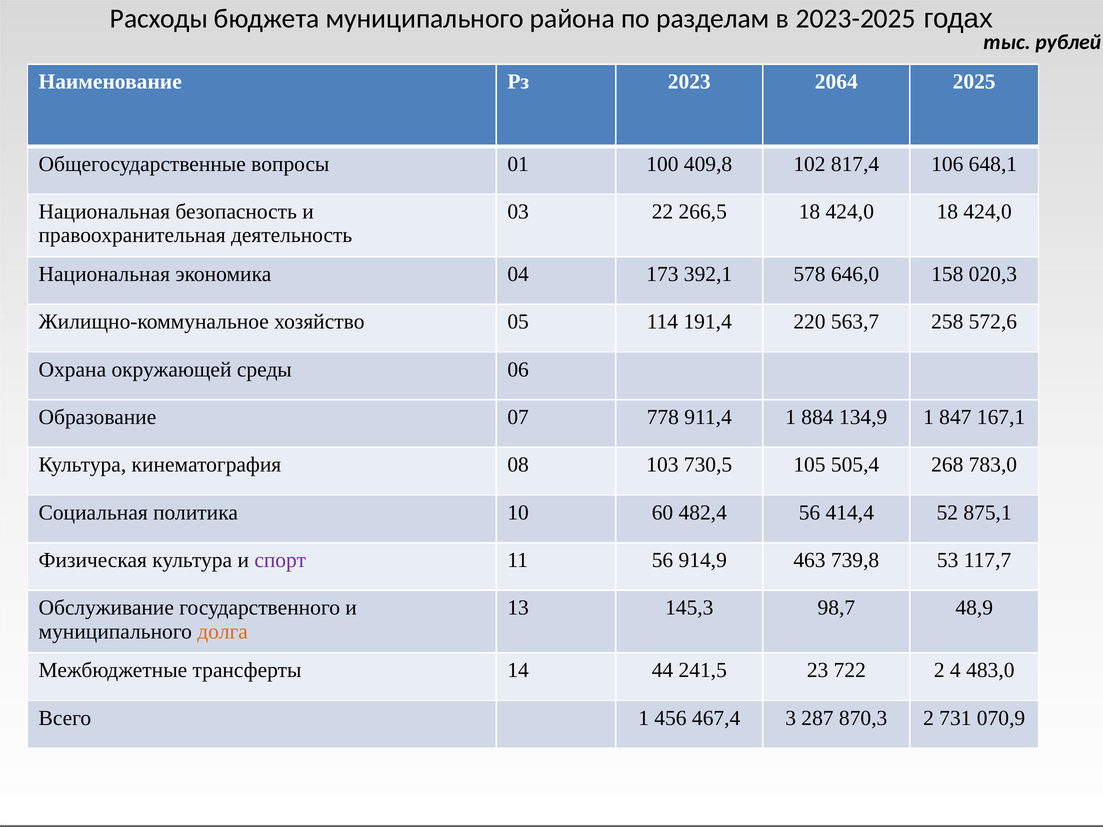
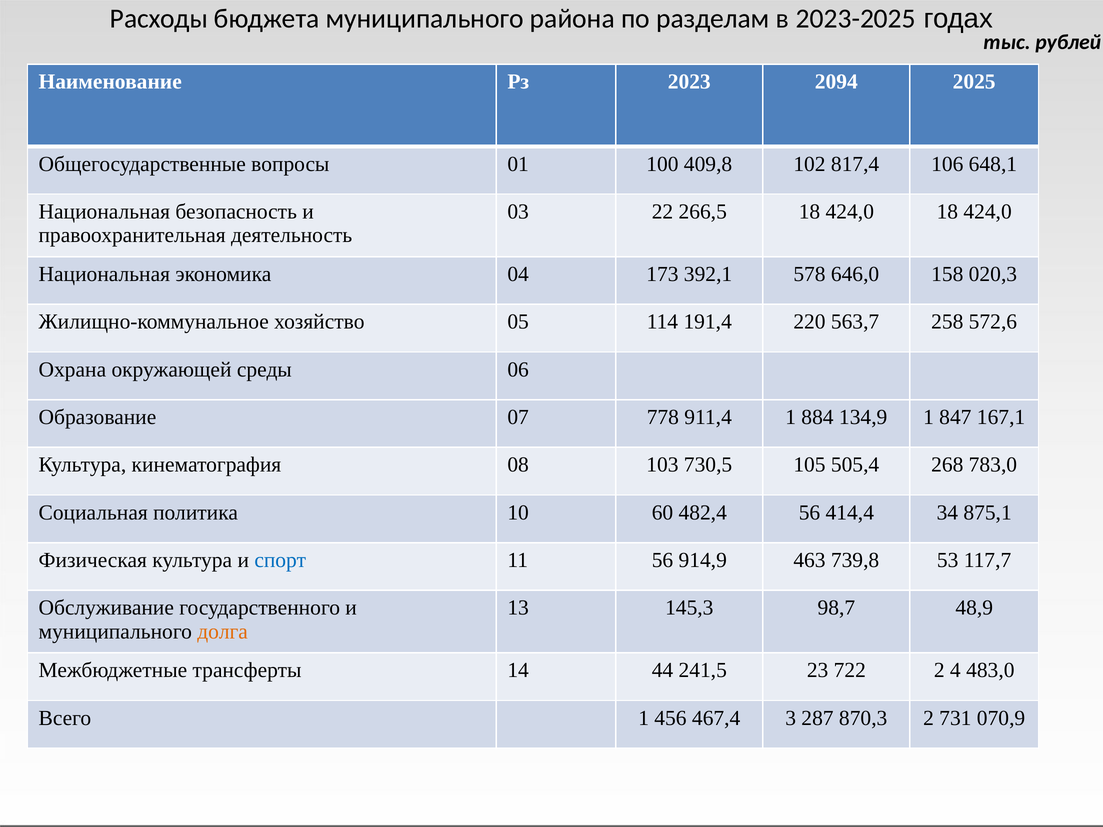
2064: 2064 -> 2094 (836, 82)
52: 52 -> 34 (947, 513)
спорт colour: purple -> blue (280, 560)
